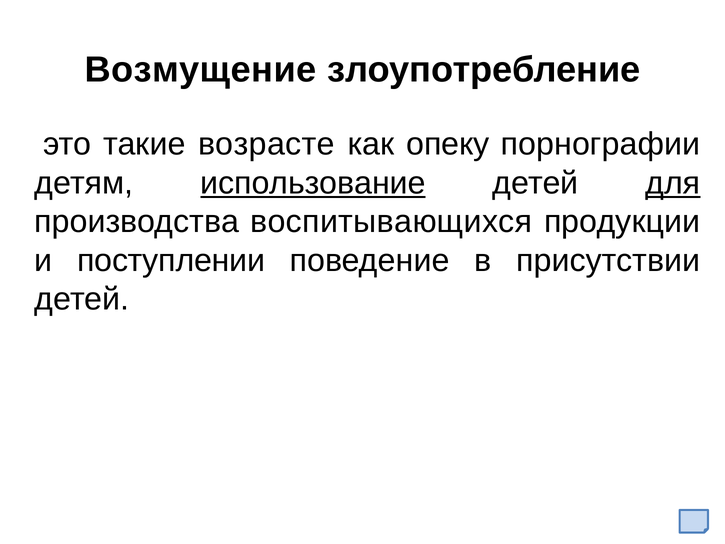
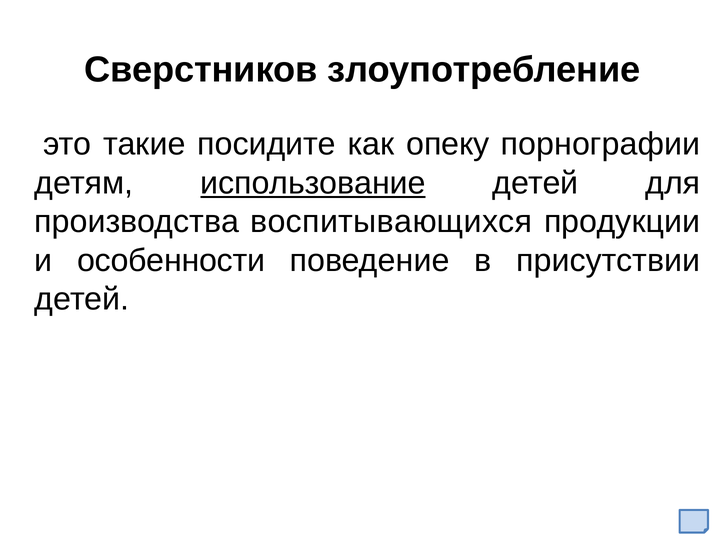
Возмущение: Возмущение -> Сверстников (201, 70)
возрасте: возрасте -> посидите (267, 144)
для underline: present -> none (673, 183)
поступлении: поступлении -> особенности (171, 260)
